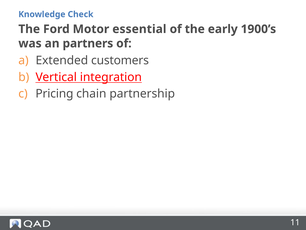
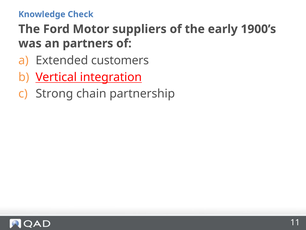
essential: essential -> suppliers (139, 29)
Pricing: Pricing -> Strong (54, 94)
